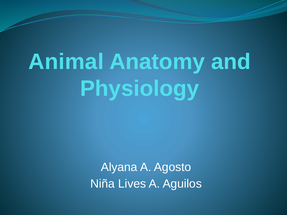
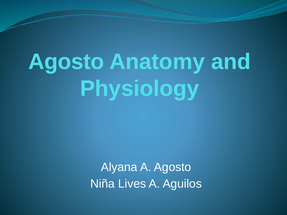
Animal: Animal -> Agosto (66, 62)
